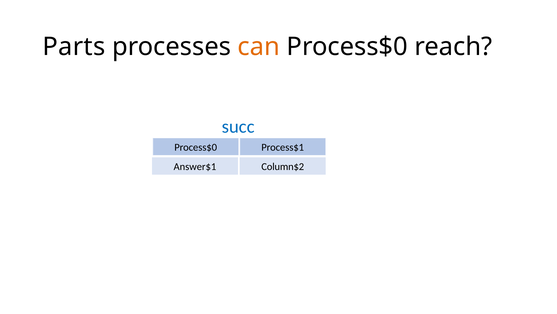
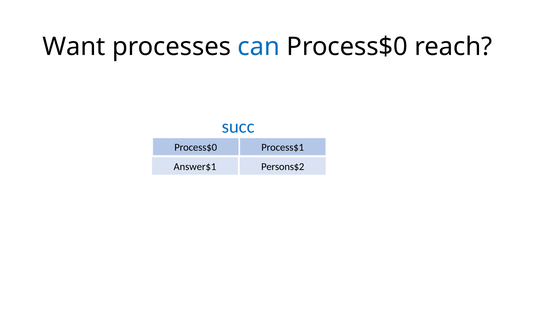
Parts: Parts -> Want (74, 47)
can colour: orange -> blue (259, 47)
Column$2: Column$2 -> Persons$2 (283, 166)
